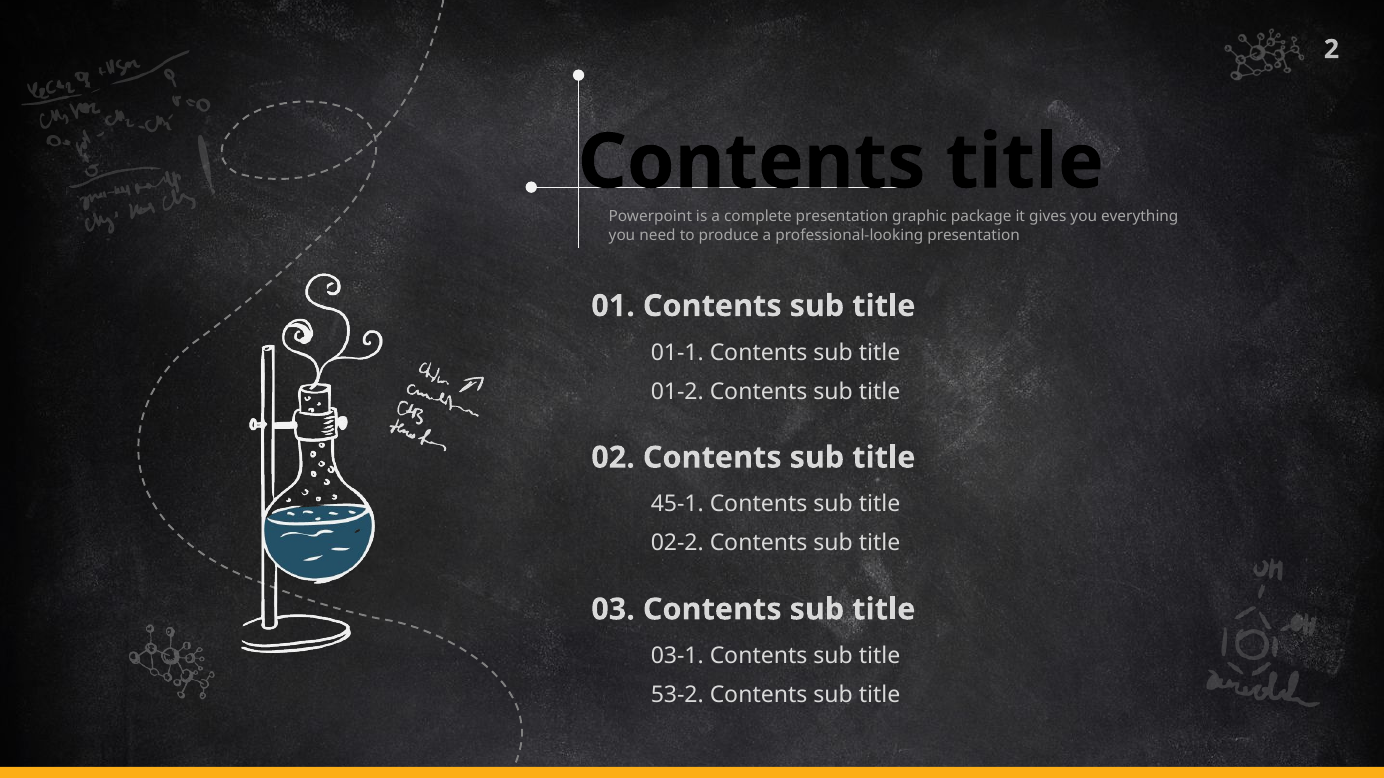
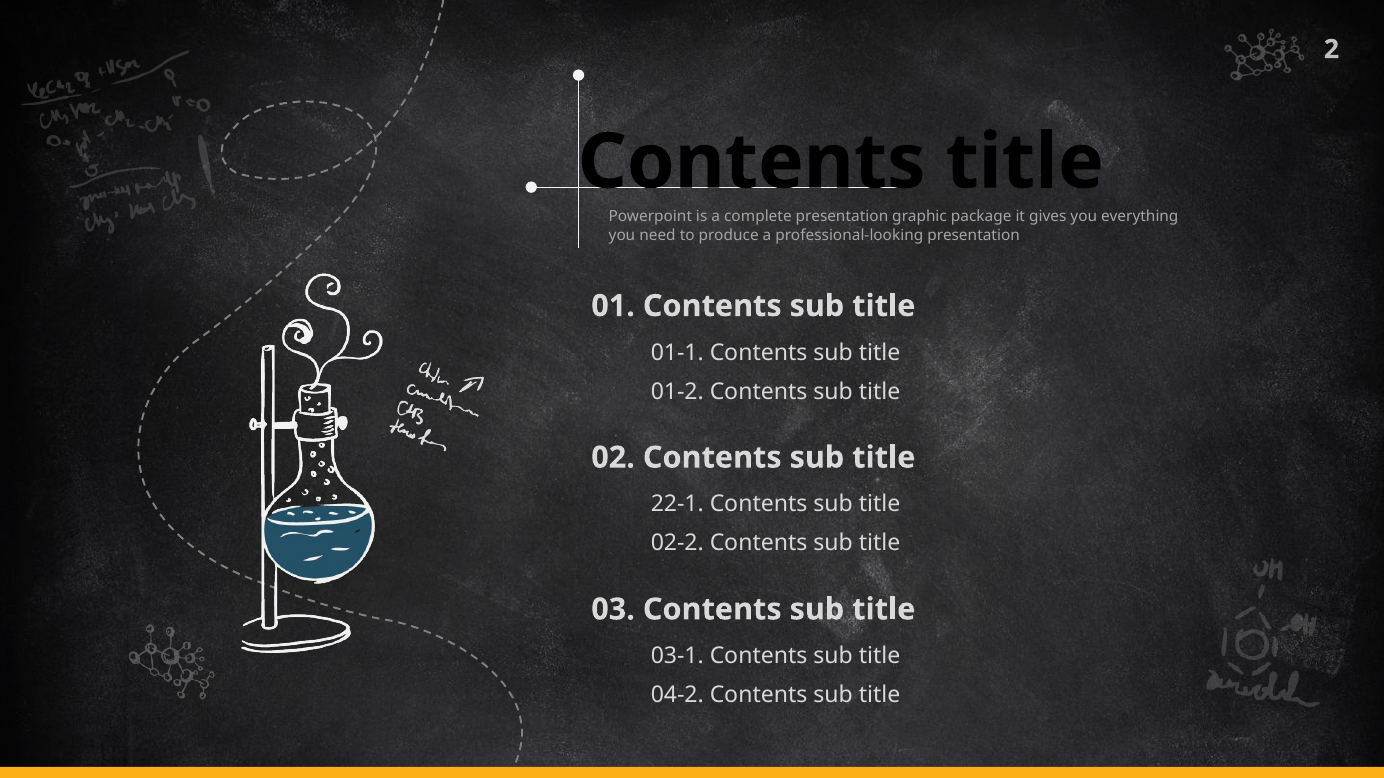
45-1: 45-1 -> 22-1 (677, 505)
53-2: 53-2 -> 04-2 (677, 696)
